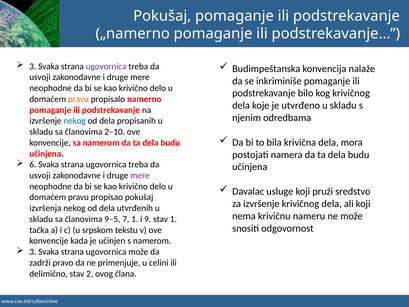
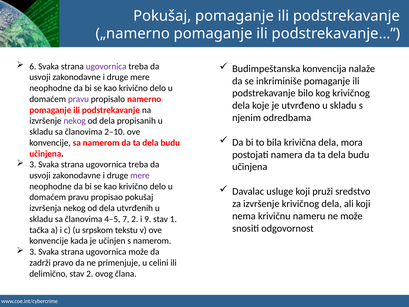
3: 3 -> 6 (33, 66)
pravu colour: orange -> purple (78, 99)
nekog colour: blue -> purple (75, 121)
6: 6 -> 3 (33, 164)
9–5: 9–5 -> 4–5 (112, 219)
7 1: 1 -> 2 (135, 219)
